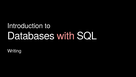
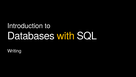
with colour: pink -> yellow (66, 36)
